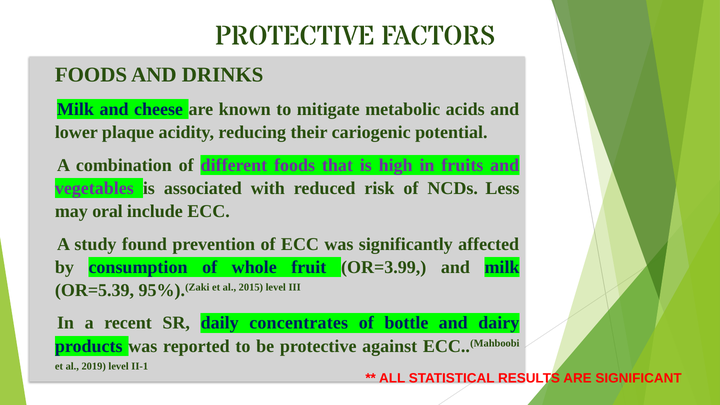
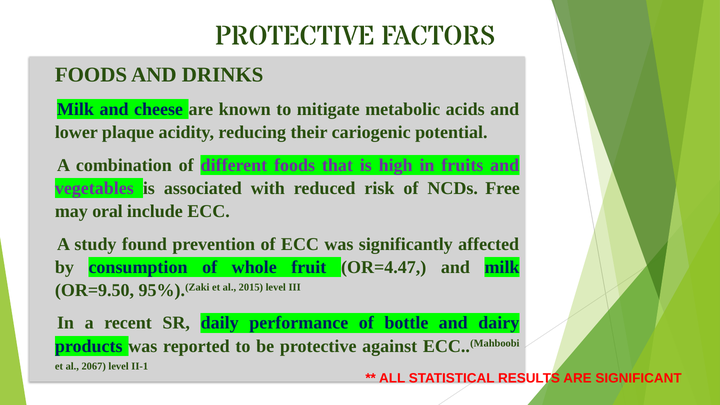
Less: Less -> Free (503, 188)
OR=3.99: OR=3.99 -> OR=4.47 (384, 267)
OR=5.39: OR=5.39 -> OR=9.50 (95, 290)
concentrates: concentrates -> performance (299, 323)
2019: 2019 -> 2067 (94, 366)
